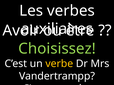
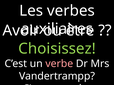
verbe colour: yellow -> pink (59, 64)
